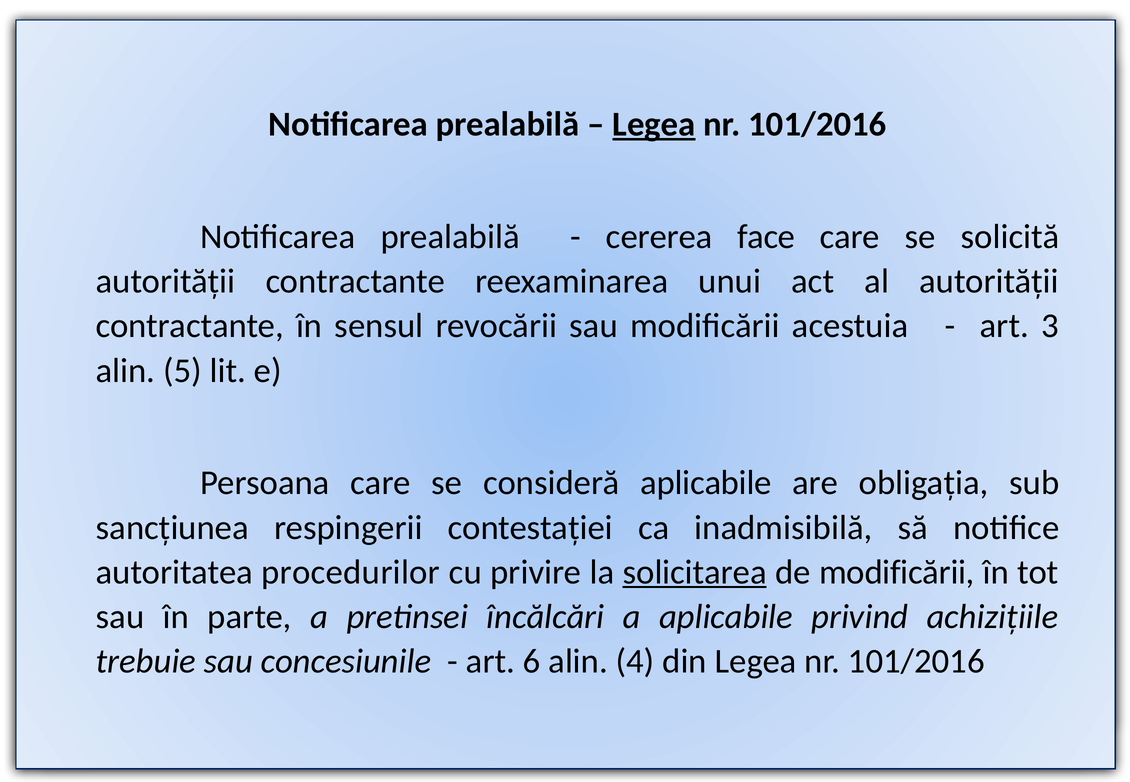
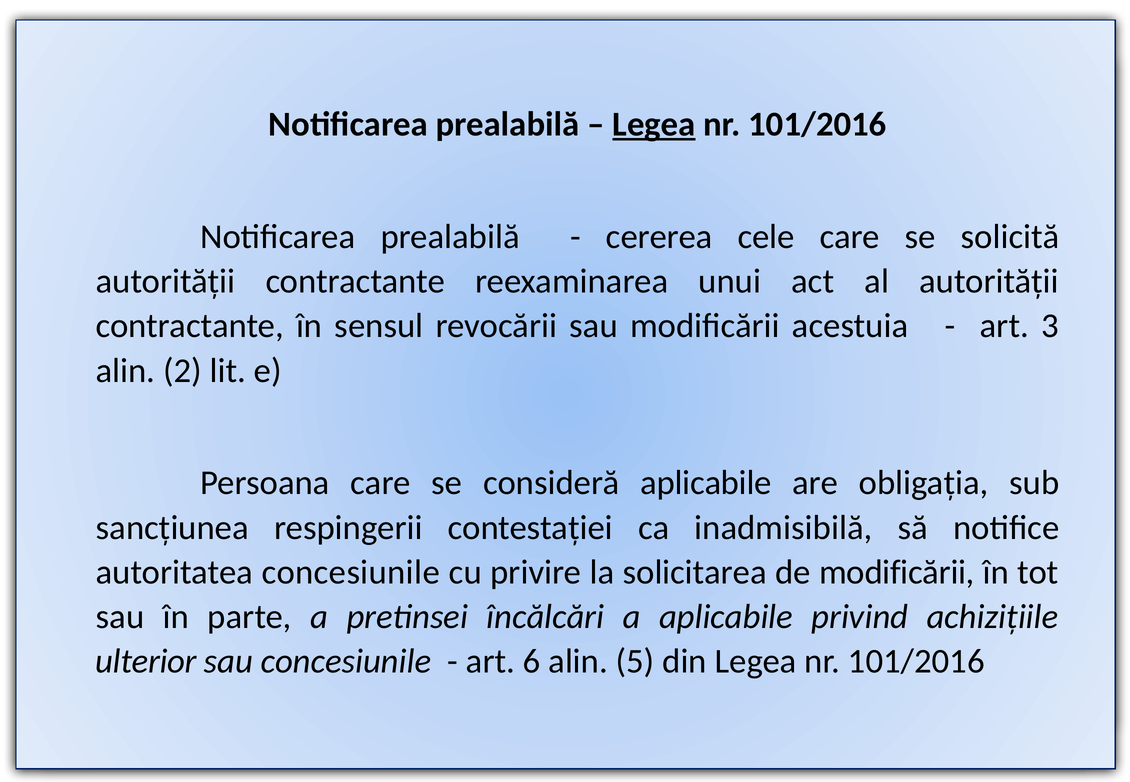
face: face -> cele (766, 237)
5: 5 -> 2 (182, 371)
autoritatea procedurilor: procedurilor -> concesiunile (351, 572)
solicitarea underline: present -> none (695, 572)
trebuie: trebuie -> ulterior (146, 662)
4: 4 -> 5 (635, 662)
